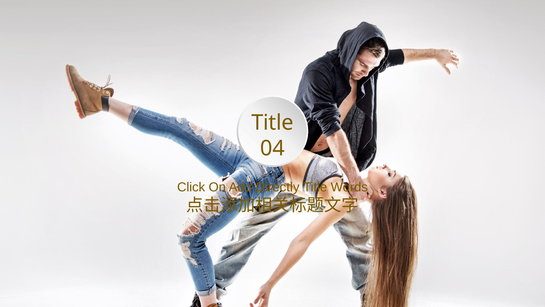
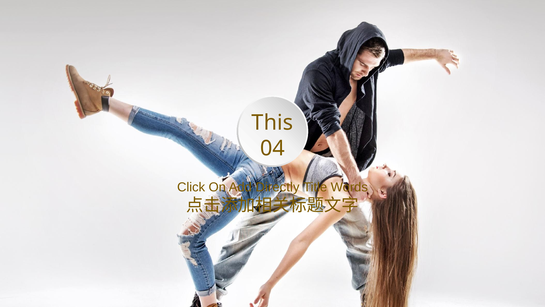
Title: Title -> This (272, 122)
